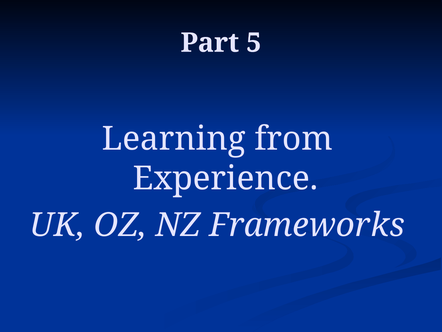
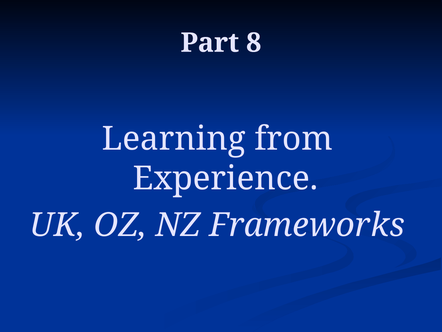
5: 5 -> 8 (254, 43)
